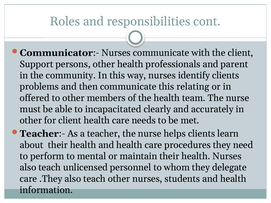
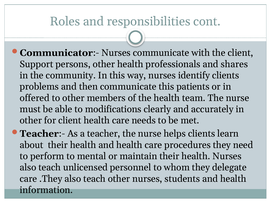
parent: parent -> shares (234, 64)
relating: relating -> patients (193, 87)
incapacitated: incapacitated -> modifications (113, 109)
